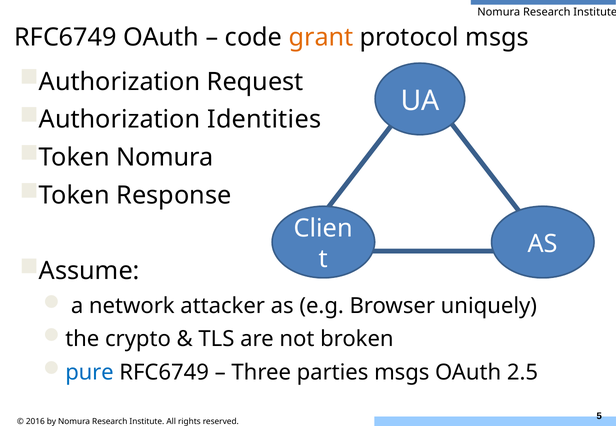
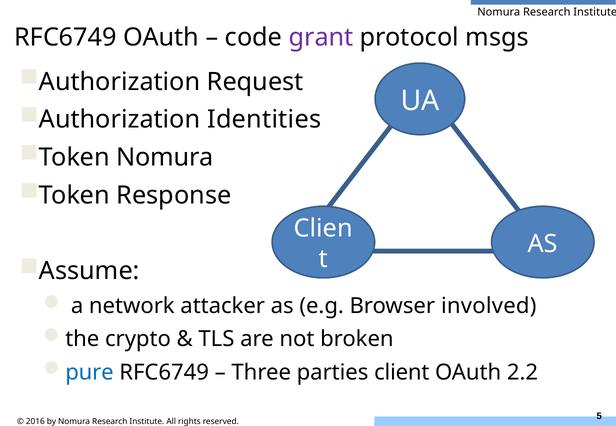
grant colour: orange -> purple (321, 37)
uniquely: uniquely -> involved (489, 306)
parties msgs: msgs -> client (402, 373)
2.5: 2.5 -> 2.2 (523, 373)
